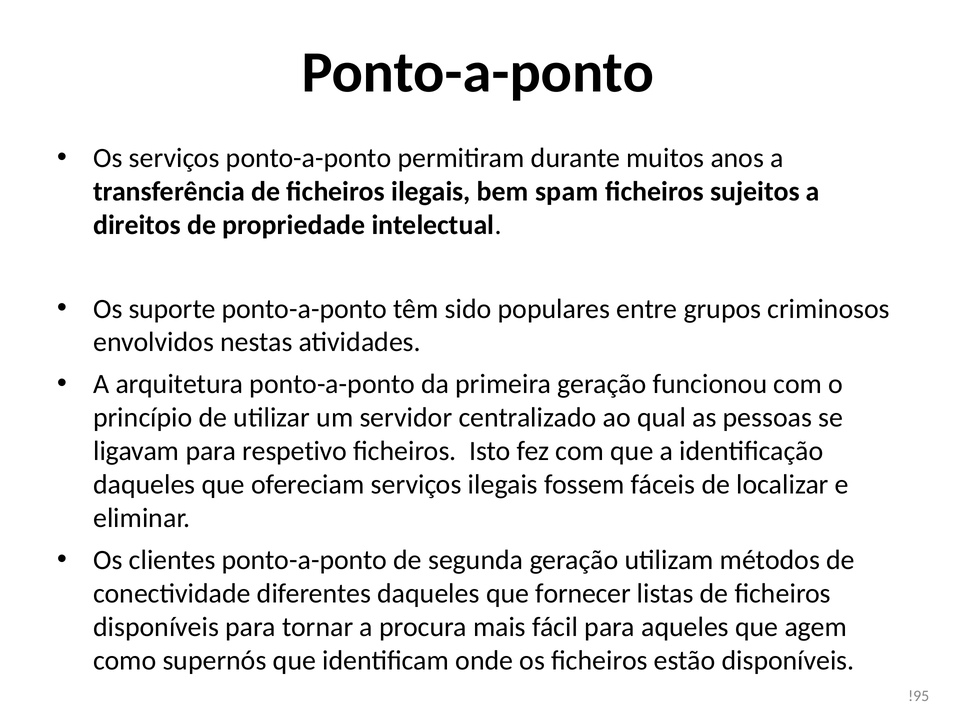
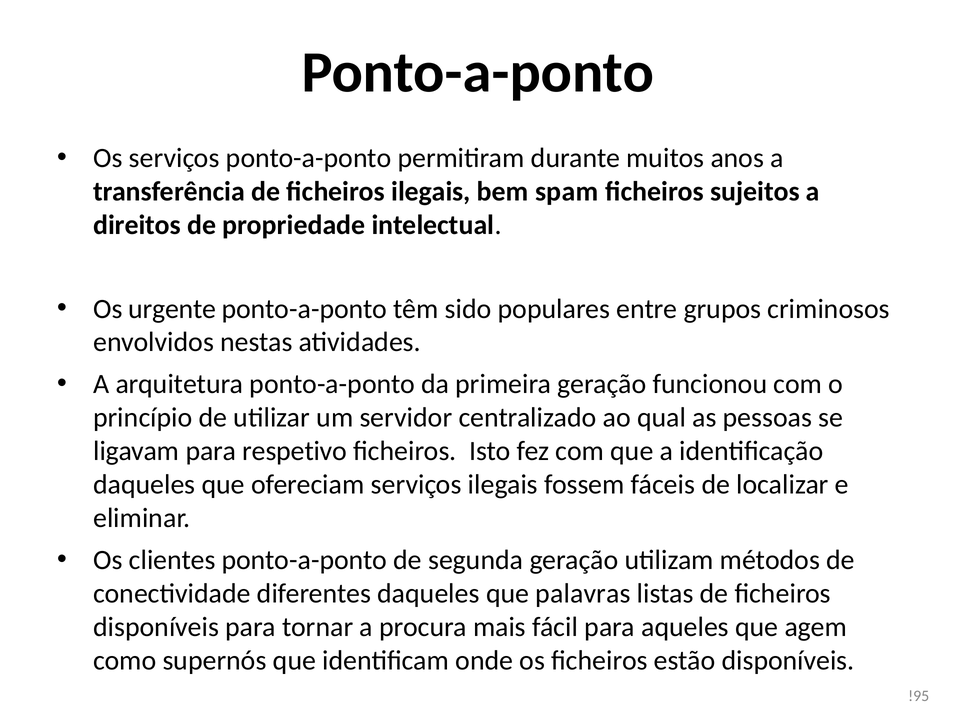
suporte: suporte -> urgente (172, 309)
fornecer: fornecer -> palavras (583, 593)
